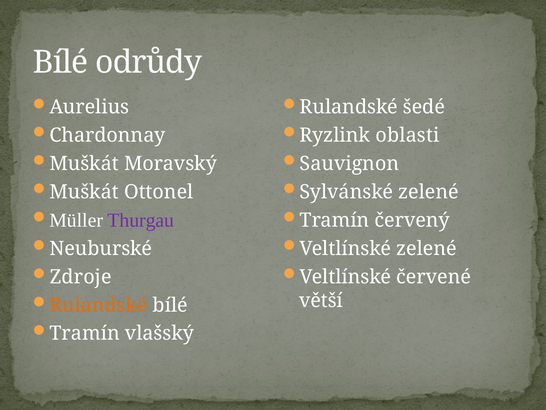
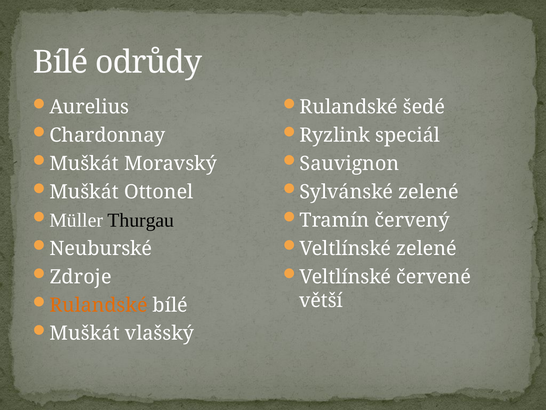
oblasti: oblasti -> speciál (408, 135)
Thurgau colour: purple -> black (141, 220)
Tramín: Tramín -> Muškát (85, 333)
